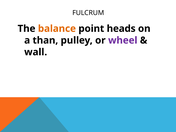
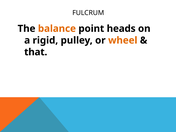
than: than -> rigid (45, 40)
wheel colour: purple -> orange (123, 40)
wall: wall -> that (36, 52)
